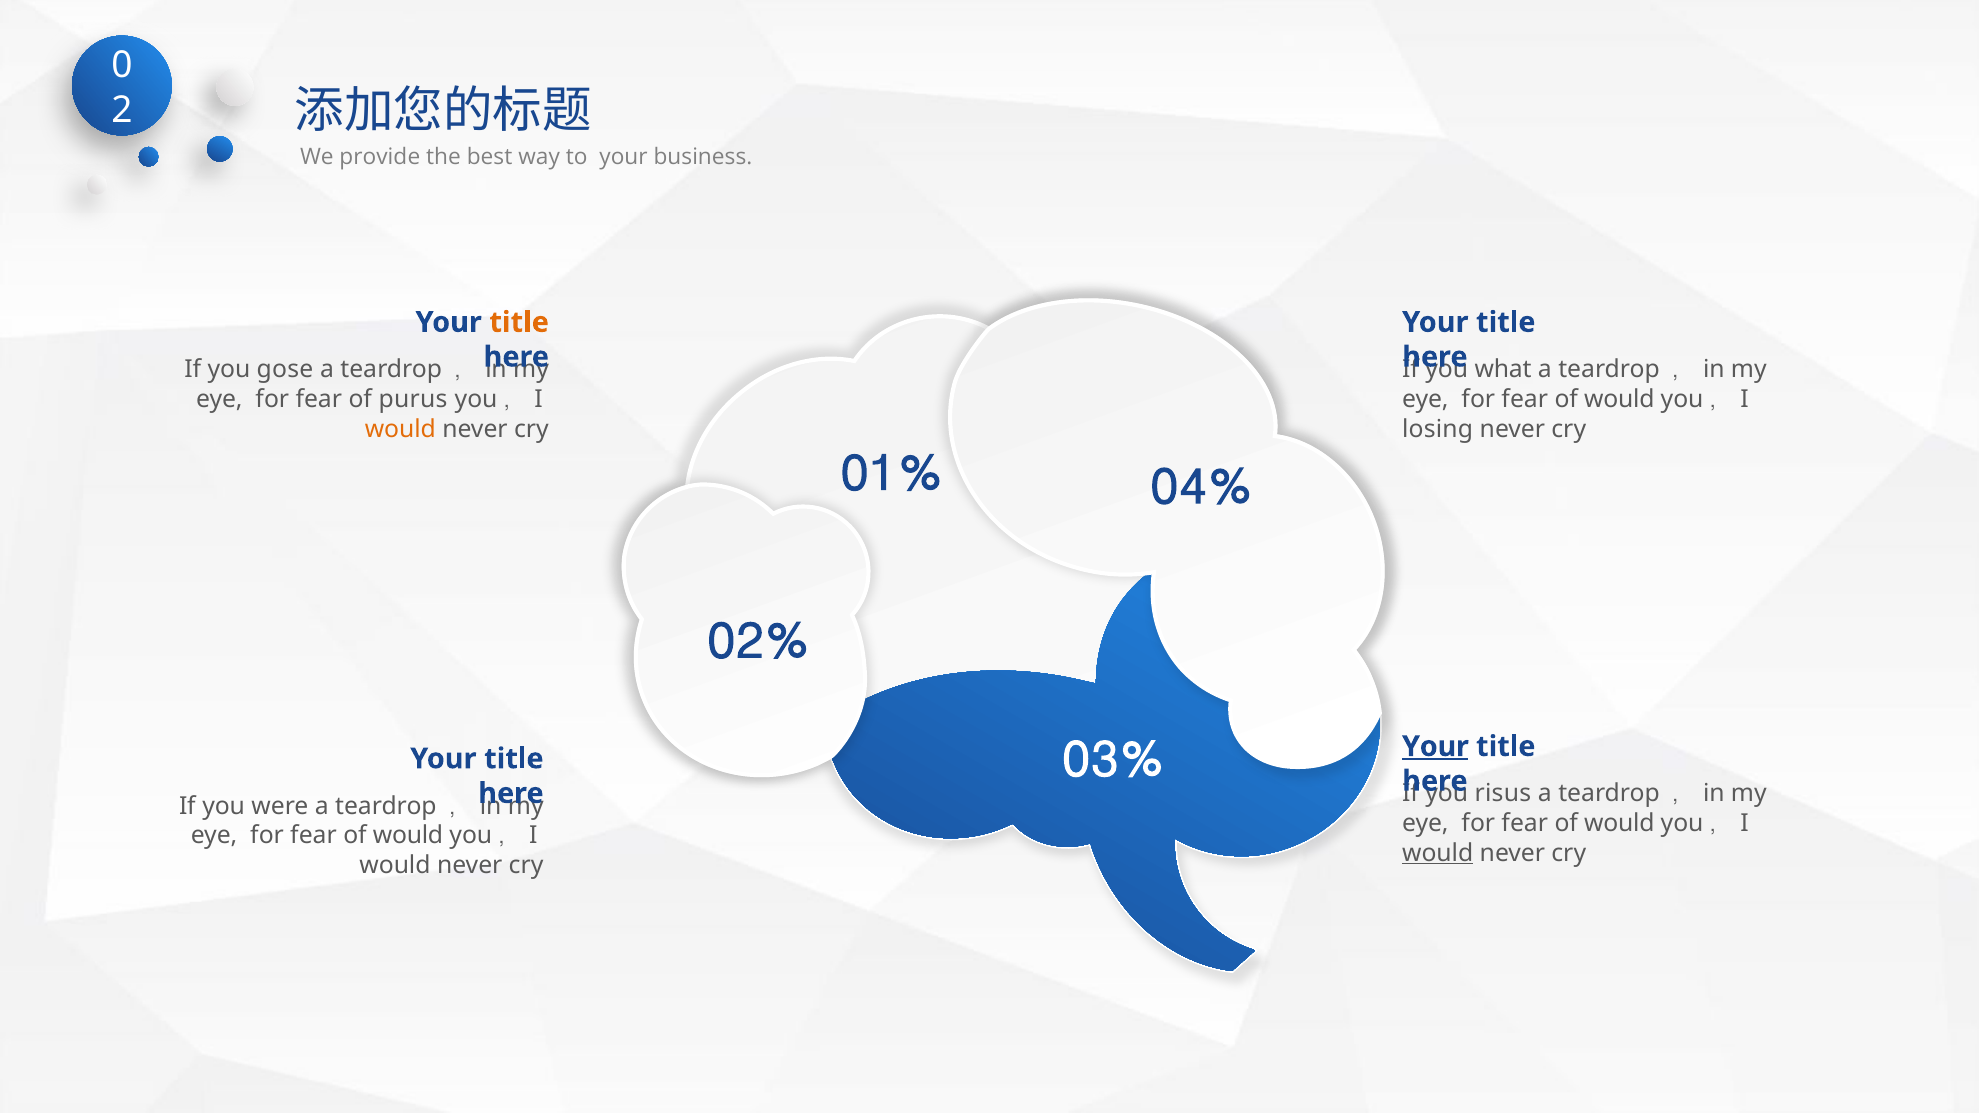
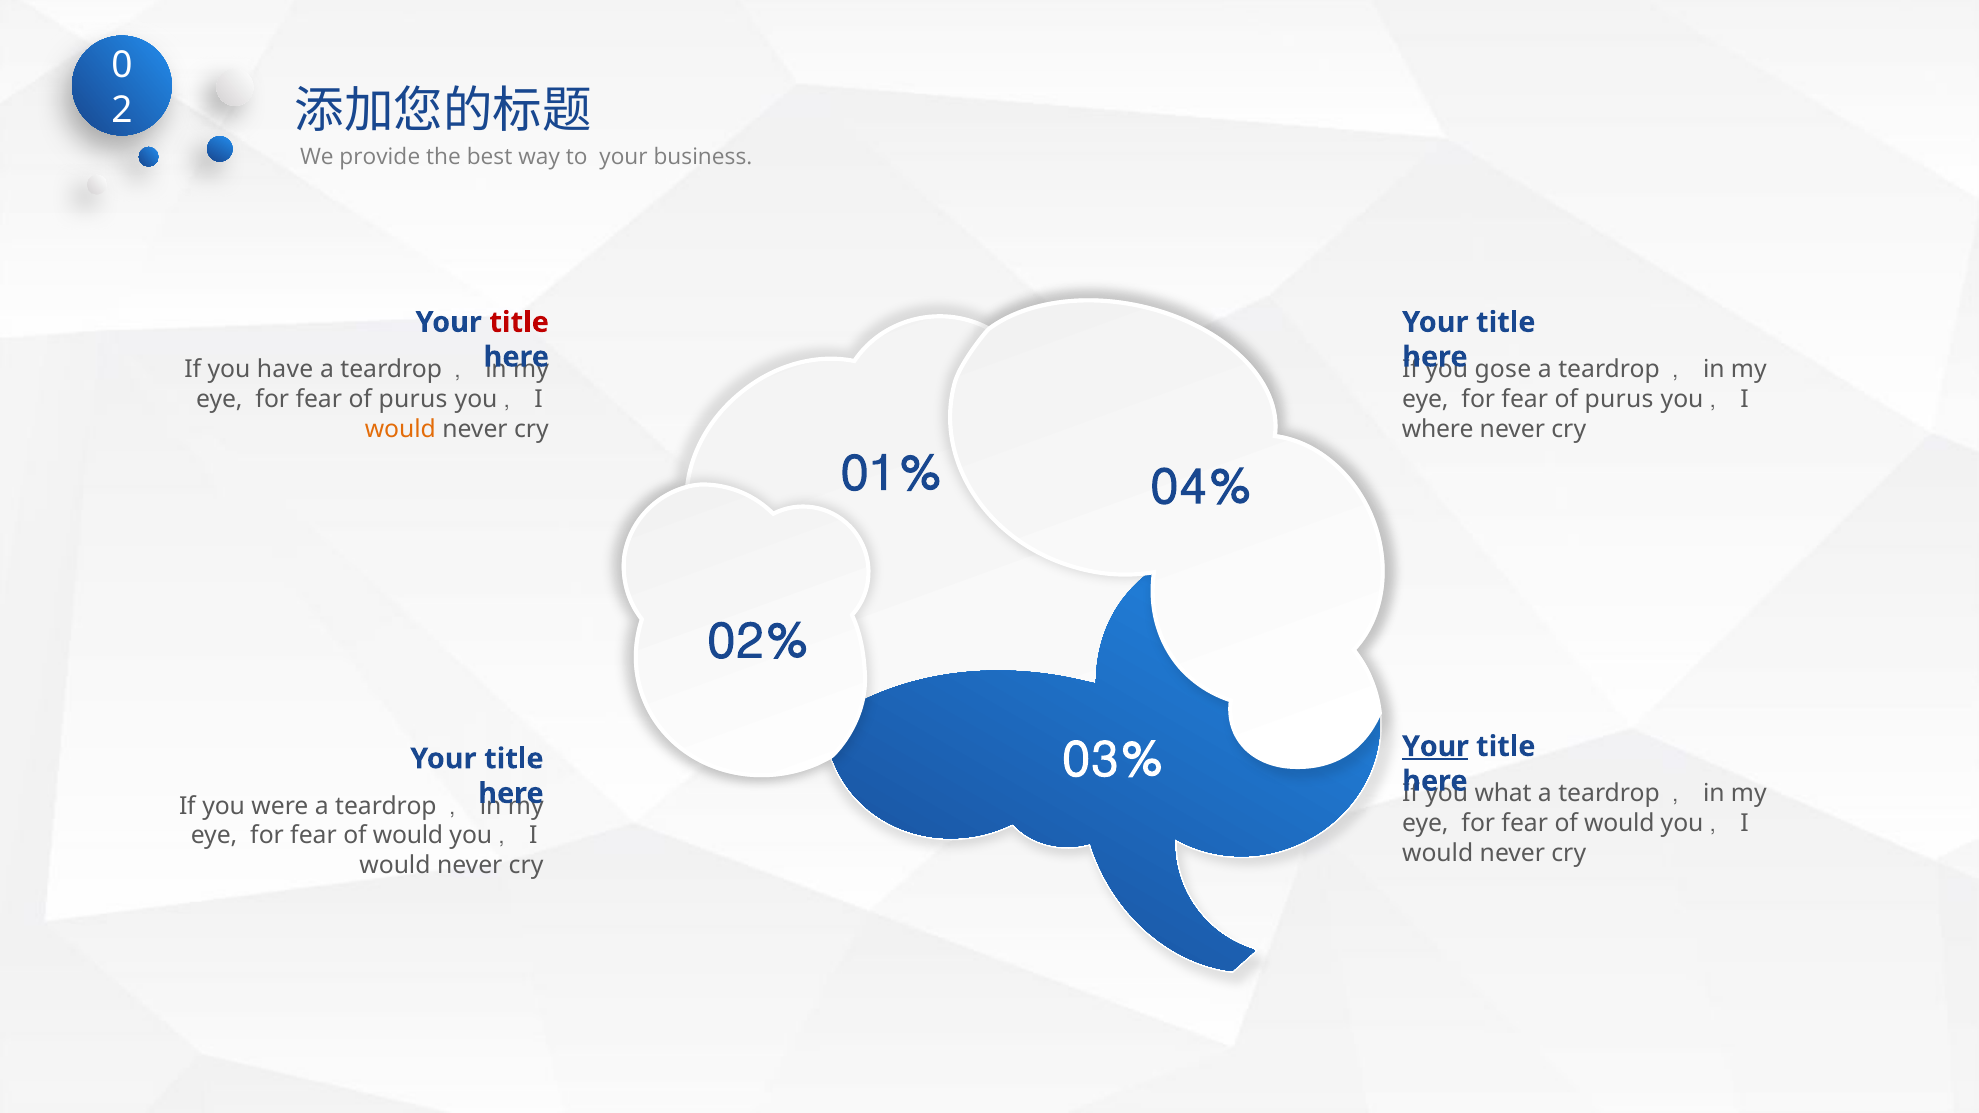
title colour: orange -> red (519, 322)
gose: gose -> have (285, 370)
what: what -> gose (1503, 370)
would: would -> purus (1619, 399)
losing: losing -> where (1438, 429)
risus: risus -> what (1503, 794)
would underline: present -> none (1438, 853)
